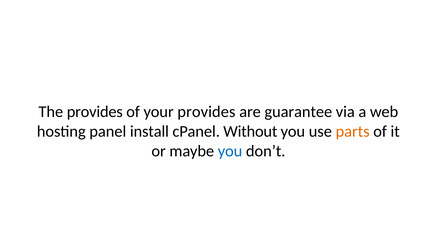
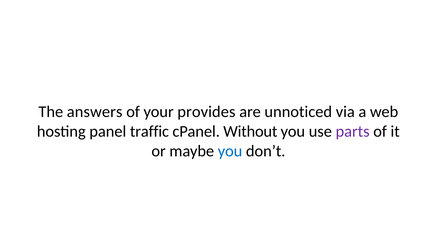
The provides: provides -> answers (95, 112)
guarantee: guarantee -> unnoticed (298, 112)
install: install -> traffic (149, 131)
parts colour: orange -> purple (353, 131)
